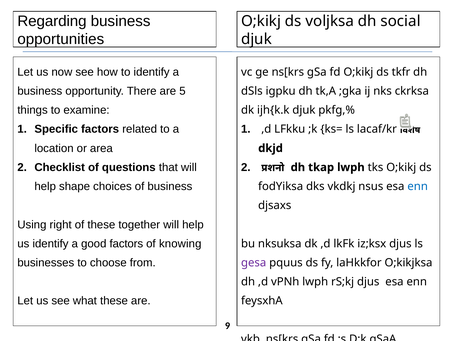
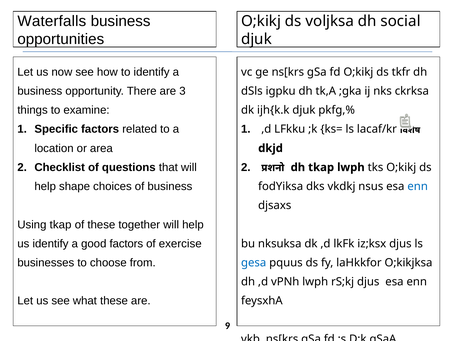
Regarding: Regarding -> Waterfalls (52, 21)
5: 5 -> 3 (182, 91)
Using right: right -> tkap (61, 225)
knowing: knowing -> exercise (180, 244)
gesa colour: purple -> blue (254, 263)
